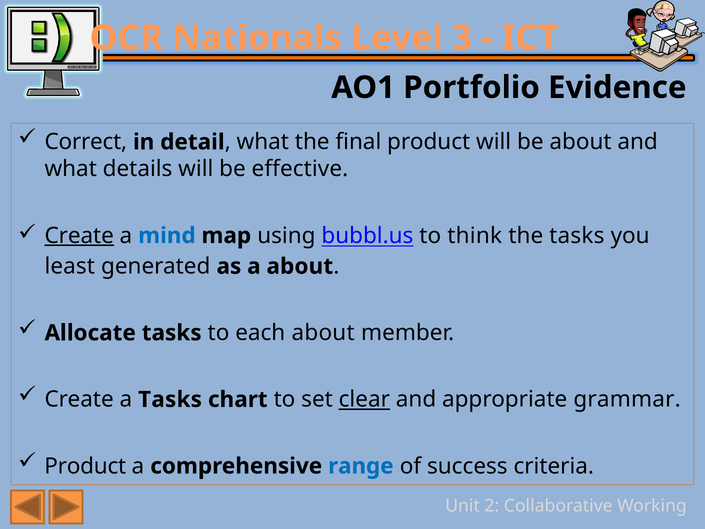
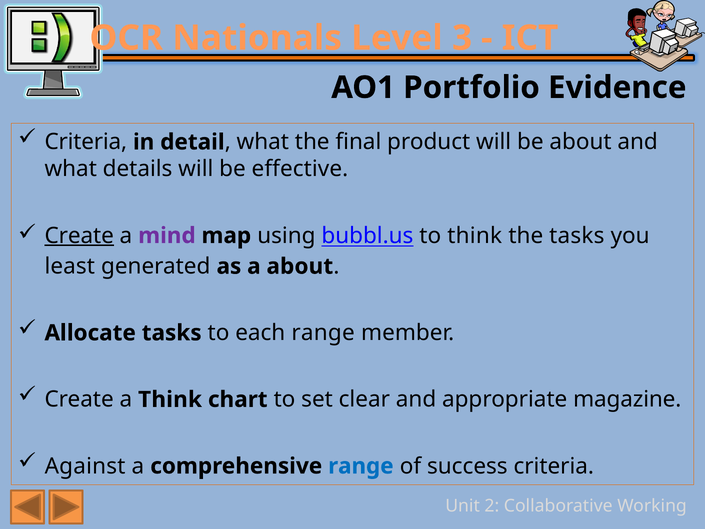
Correct: Correct -> Criteria (86, 142)
mind colour: blue -> purple (167, 236)
each about: about -> range (323, 333)
a Tasks: Tasks -> Think (170, 399)
clear underline: present -> none (364, 399)
grammar: grammar -> magazine (627, 399)
Product: Product -> Against (85, 466)
